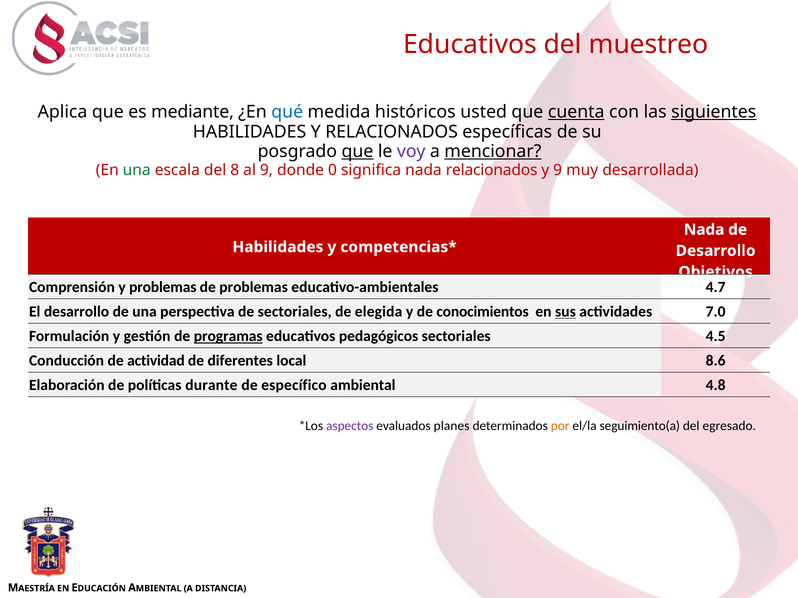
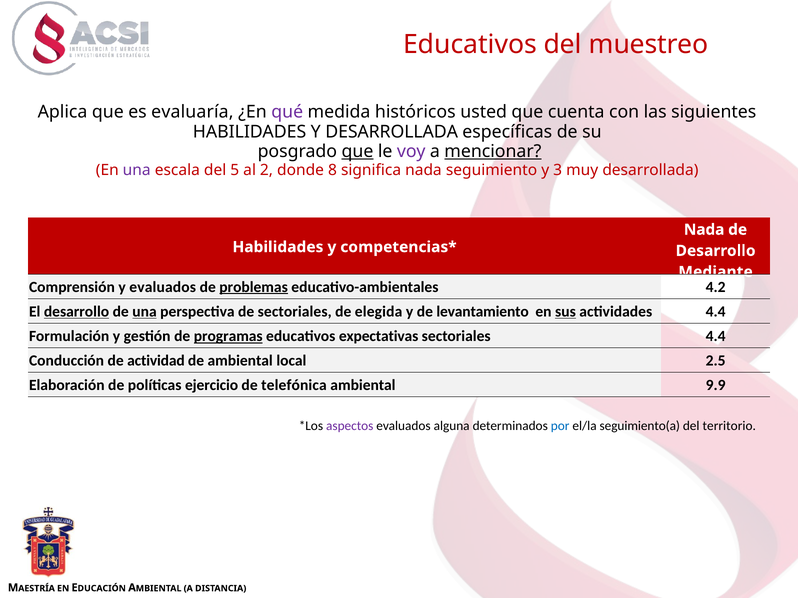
mediante: mediante -> evaluaría (192, 112)
qué colour: blue -> purple (287, 112)
cuenta underline: present -> none (576, 112)
siguientes underline: present -> none (714, 112)
Y RELACIONADOS: RELACIONADOS -> DESARROLLADA (392, 132)
una colour: green -> purple (137, 170)
8: 8 -> 5 (235, 170)
al 9: 9 -> 2 (267, 170)
0: 0 -> 8 (332, 170)
nada relacionados: relacionados -> seguimiento (492, 170)
y 9: 9 -> 3 (558, 170)
Objetivos: Objetivos -> Mediante (716, 272)
y problemas: problemas -> evaluados (163, 287)
problemas underline: none -> present (254, 287)
4.7: 4.7 -> 4.2 (716, 287)
desarrollo underline: none -> present (77, 312)
una underline: none -> present (144, 312)
conocimientos: conocimientos -> levantamiento (483, 312)
actividades 7.0: 7.0 -> 4.4 (716, 312)
pedagógicos: pedagógicos -> expectativas (379, 336)
sectoriales 4.5: 4.5 -> 4.4 (716, 336)
de diferentes: diferentes -> ambiental (240, 361)
8.6: 8.6 -> 2.5 (716, 361)
durante: durante -> ejercicio (212, 386)
específico: específico -> telefónica (294, 386)
4.8: 4.8 -> 9.9 (716, 386)
planes: planes -> alguna (452, 426)
por colour: orange -> blue (560, 426)
egresado: egresado -> territorio (729, 426)
